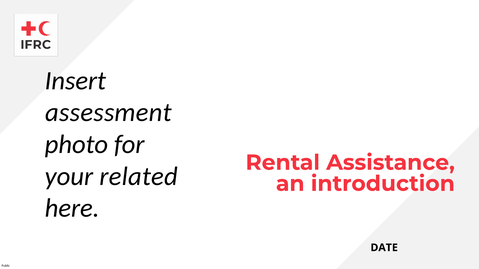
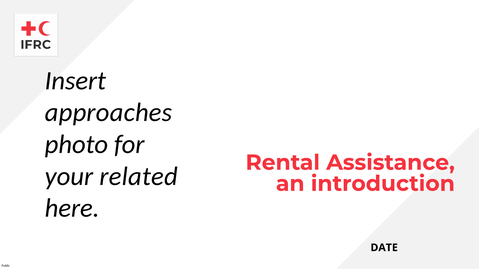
assessment: assessment -> approaches (109, 113)
